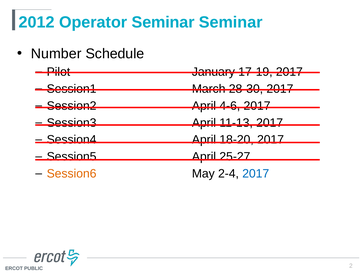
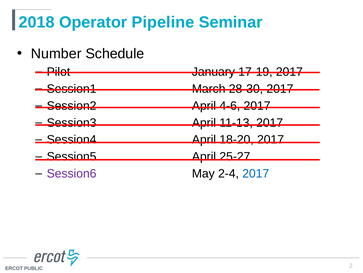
2012: 2012 -> 2018 (37, 22)
Operator Seminar: Seminar -> Pipeline (163, 22)
Session6 colour: orange -> purple (72, 173)
